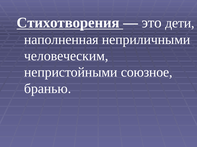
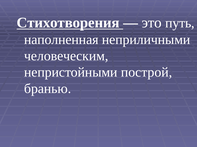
дети: дети -> путь (180, 23)
союзное: союзное -> построй (147, 73)
